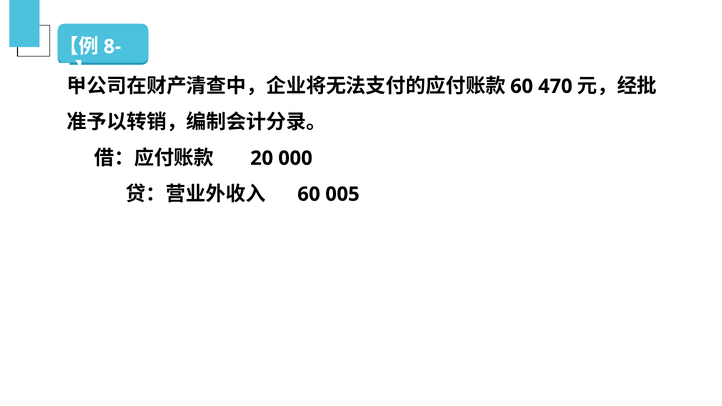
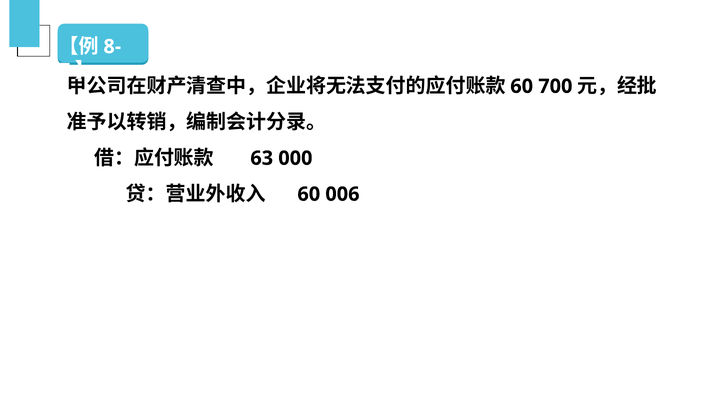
470: 470 -> 700 (555, 86)
20: 20 -> 63 (262, 158)
005: 005 -> 006 (342, 194)
